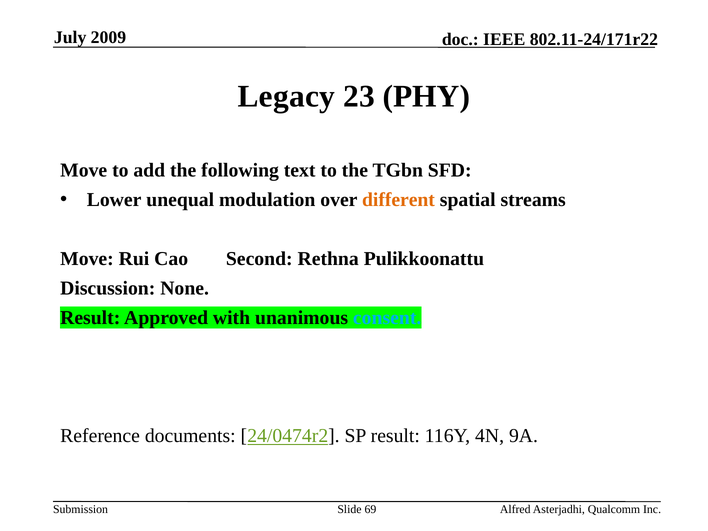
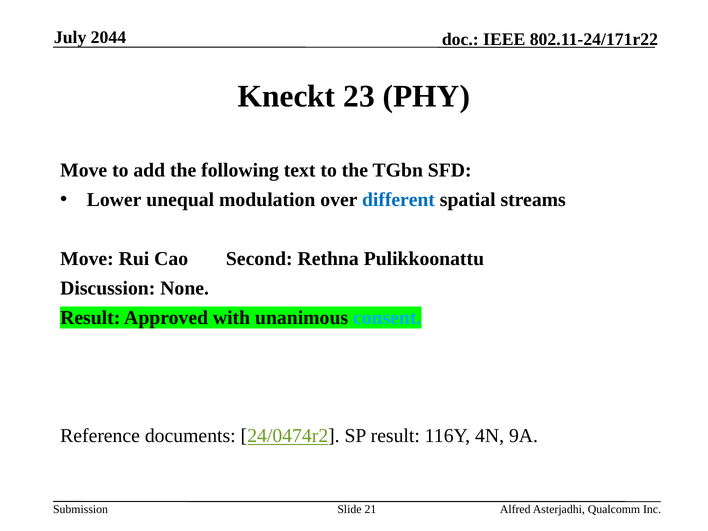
2009: 2009 -> 2044 (108, 38)
Legacy: Legacy -> Kneckt (287, 97)
different colour: orange -> blue (399, 200)
69: 69 -> 21 (370, 509)
